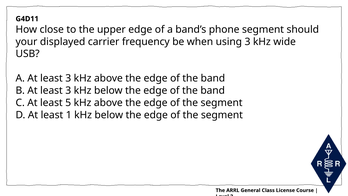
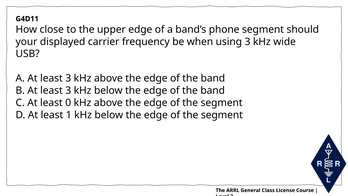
5: 5 -> 0 (68, 103)
